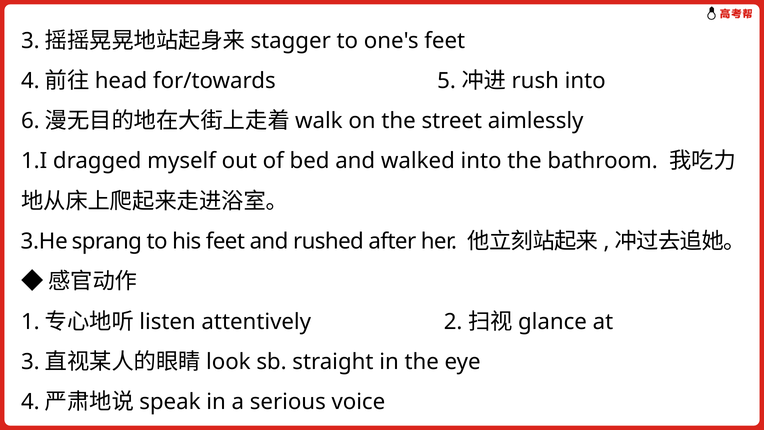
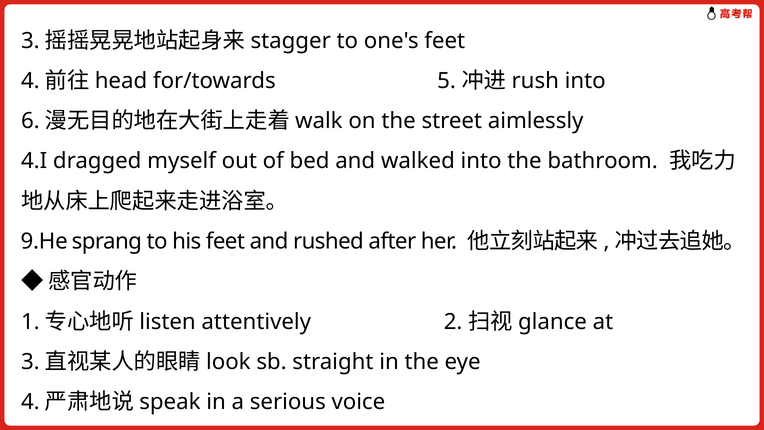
1.I: 1.I -> 4.I (34, 161)
3.He: 3.He -> 9.He (44, 241)
